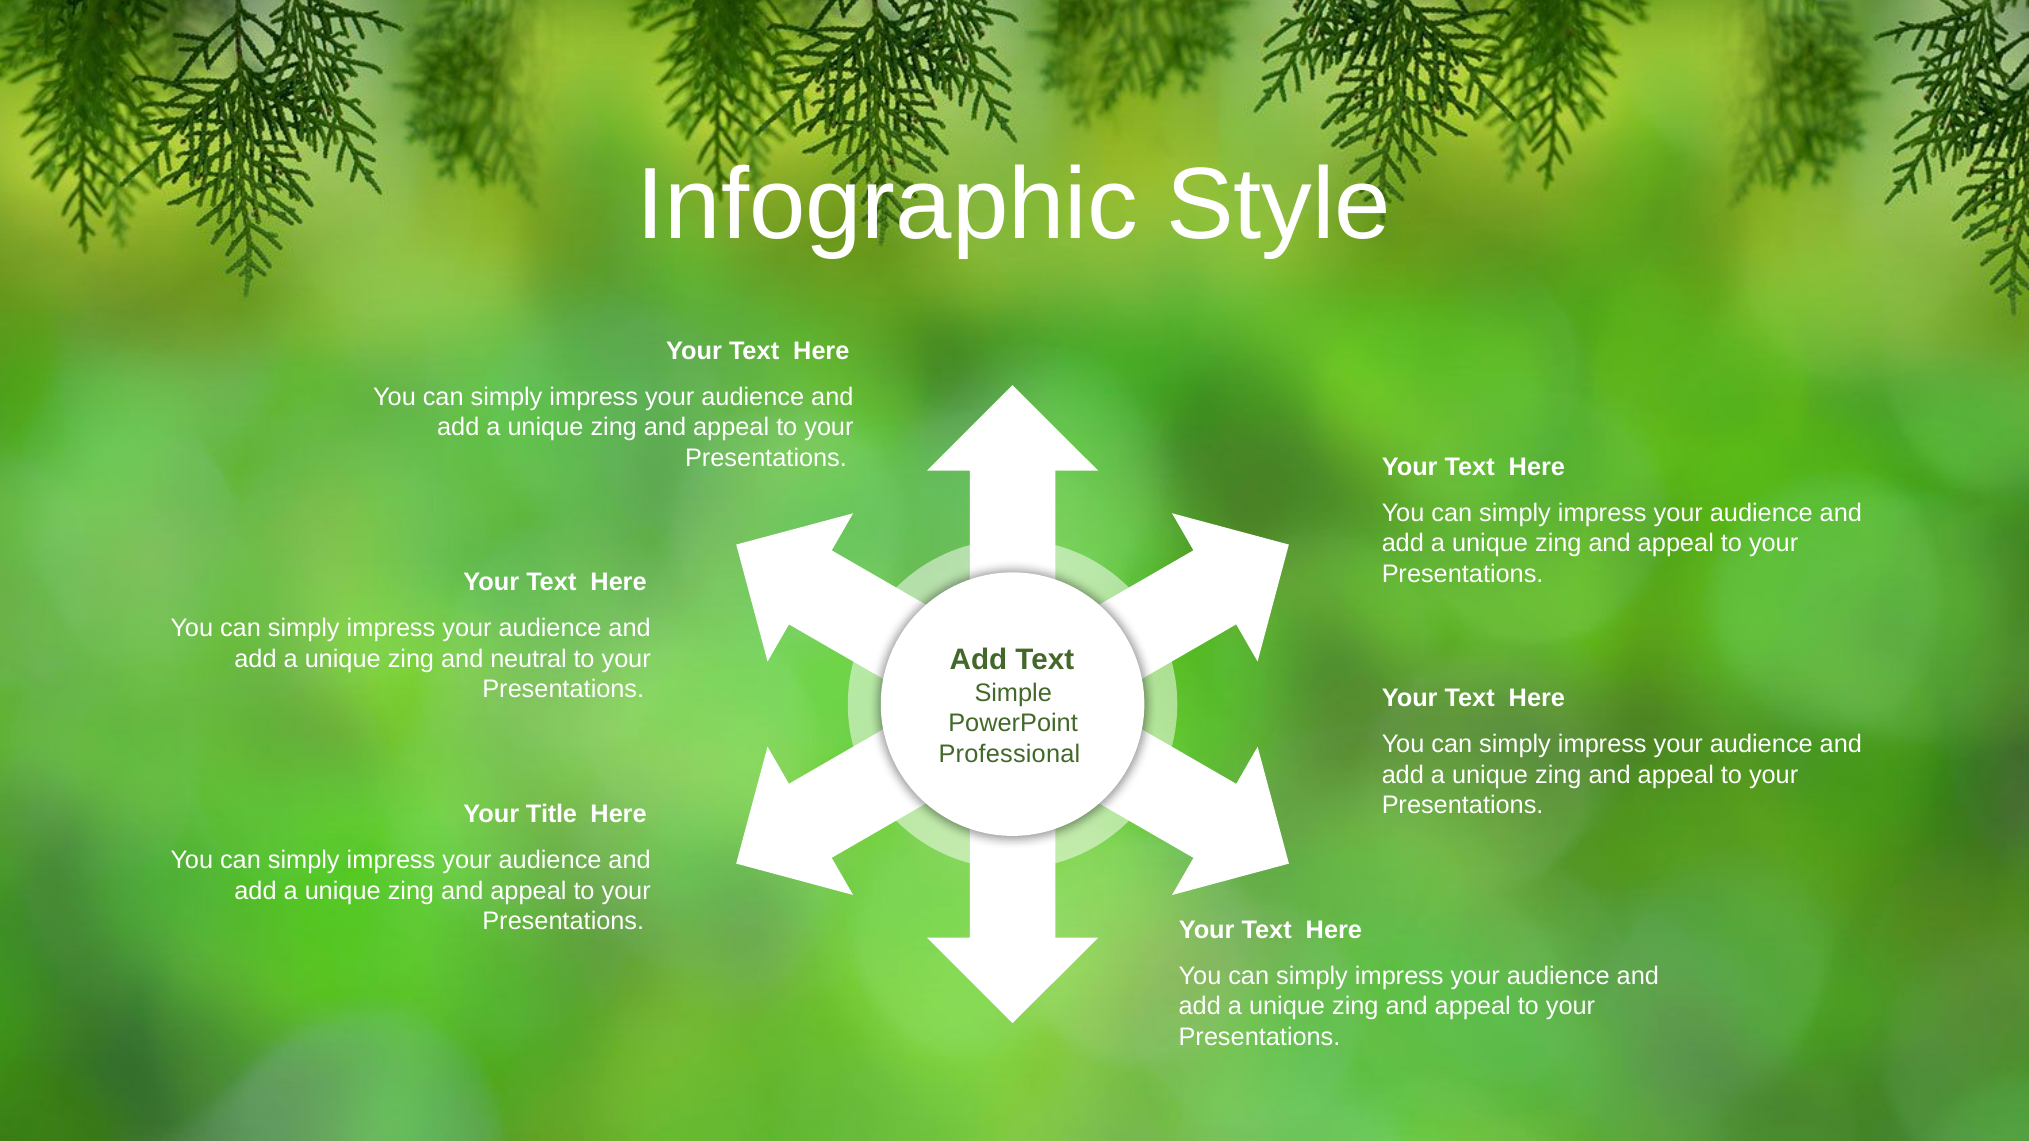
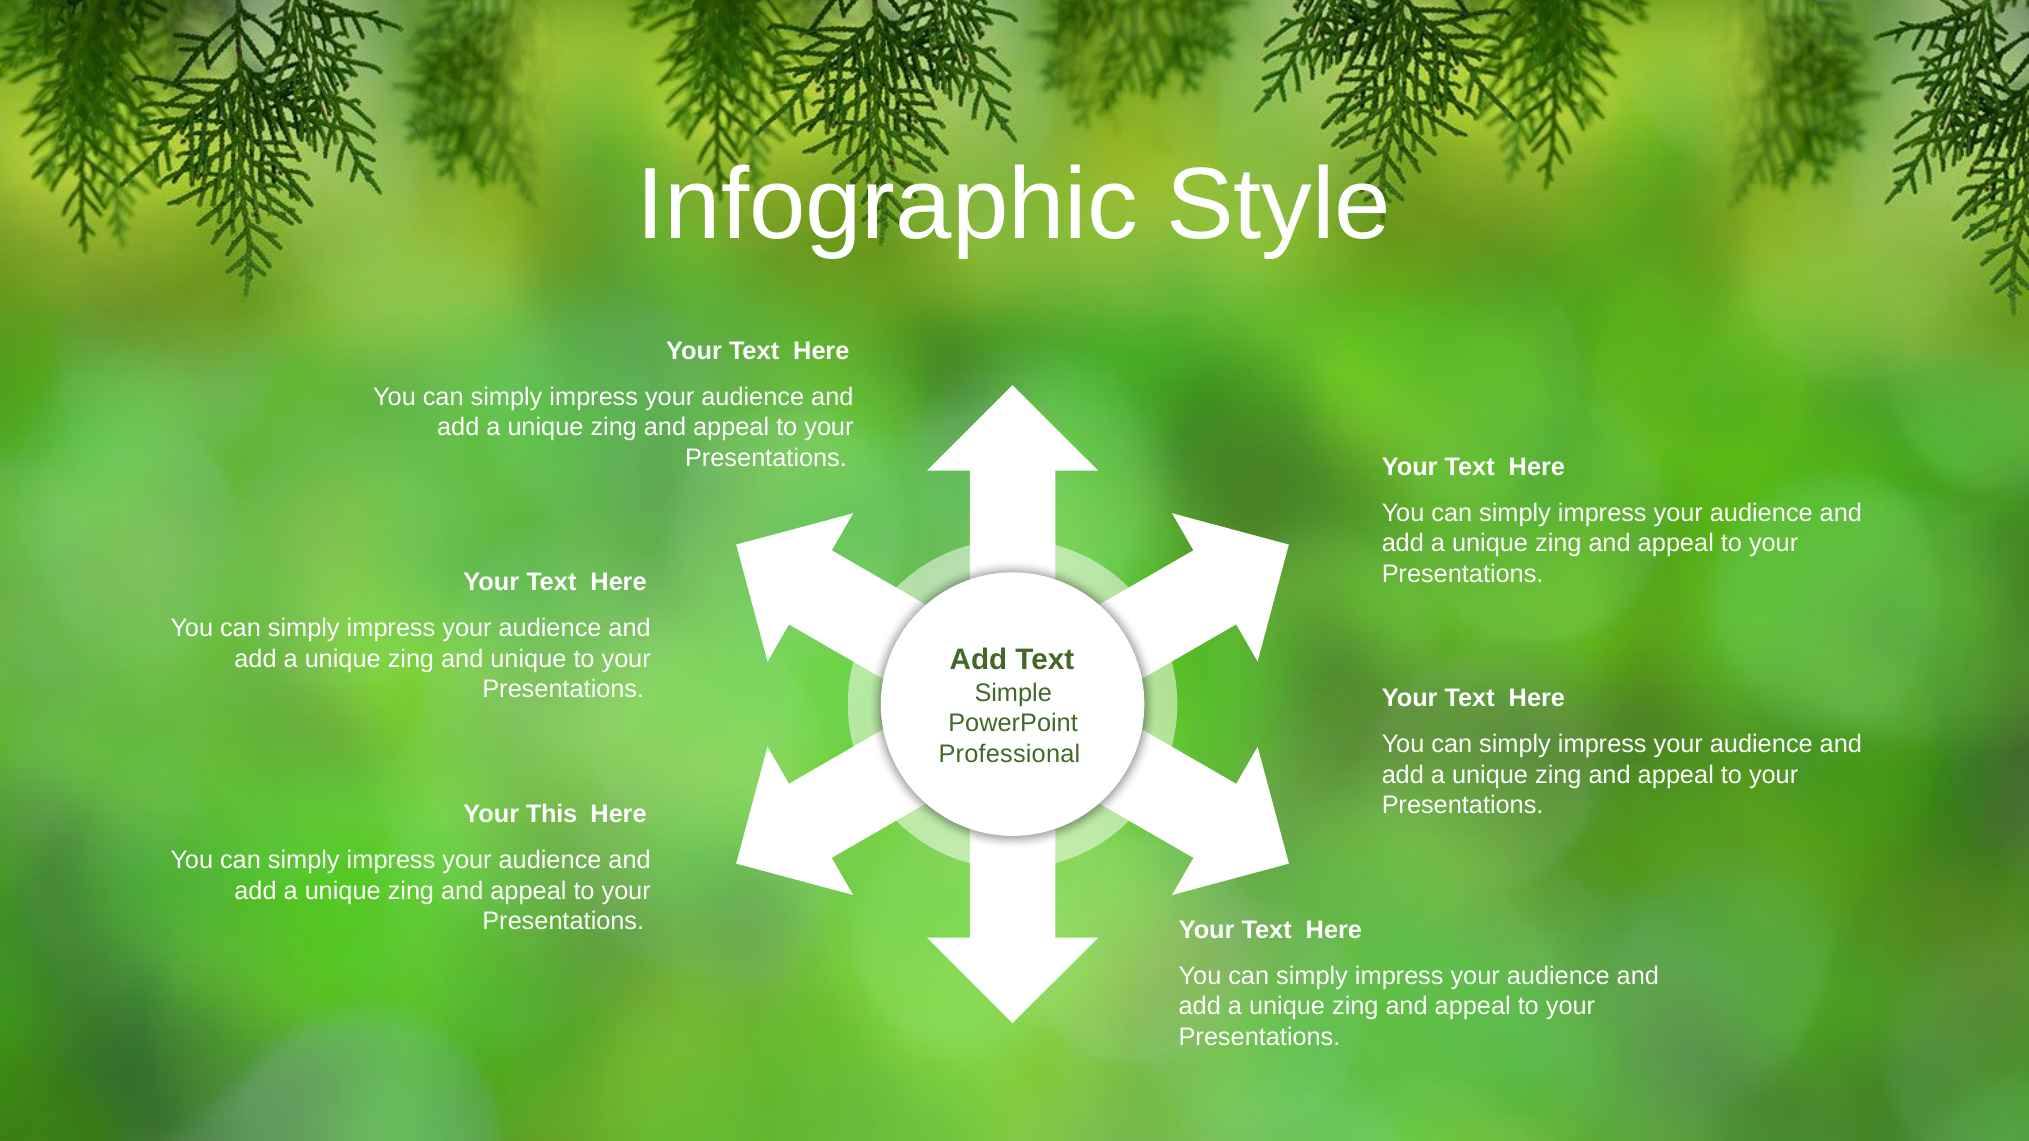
and neutral: neutral -> unique (528, 659)
Title: Title -> This (551, 814)
